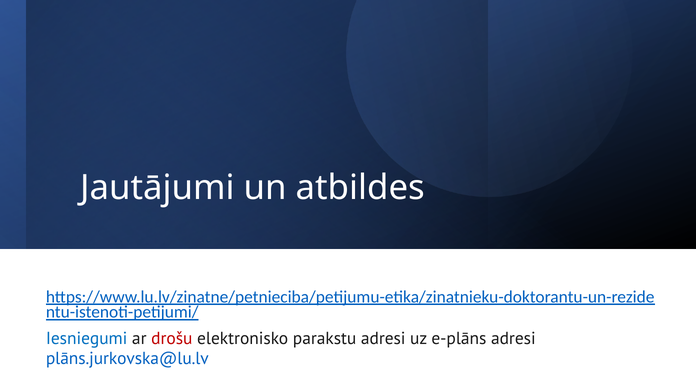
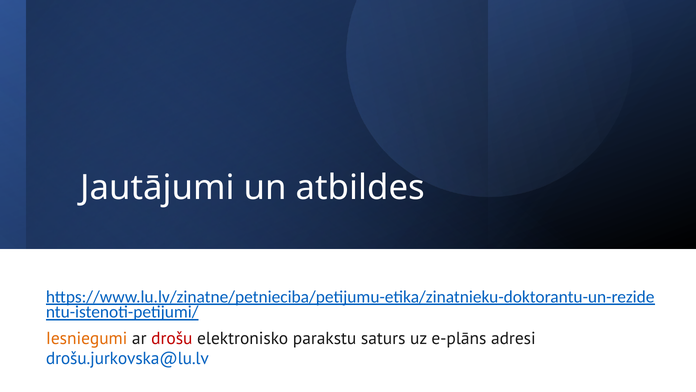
Iesniegumi colour: blue -> orange (87, 338)
parakstu adresi: adresi -> saturs (383, 338)
plāns.jurkovska@lu.lv: plāns.jurkovska@lu.lv -> drošu.jurkovska@lu.lv (127, 358)
